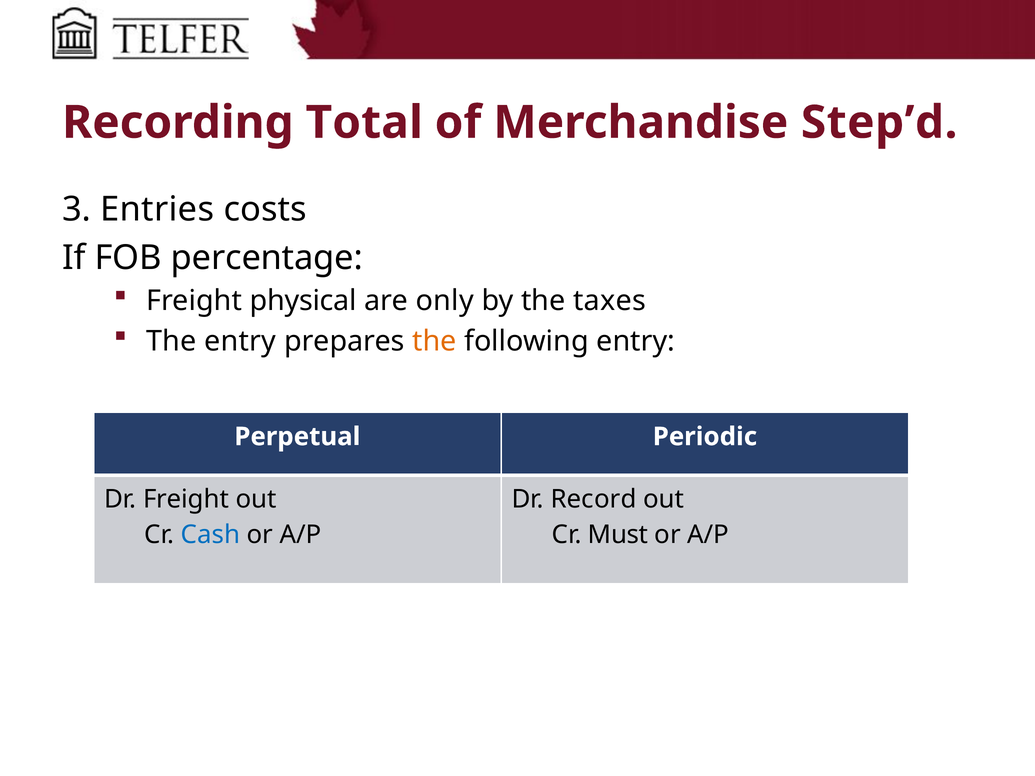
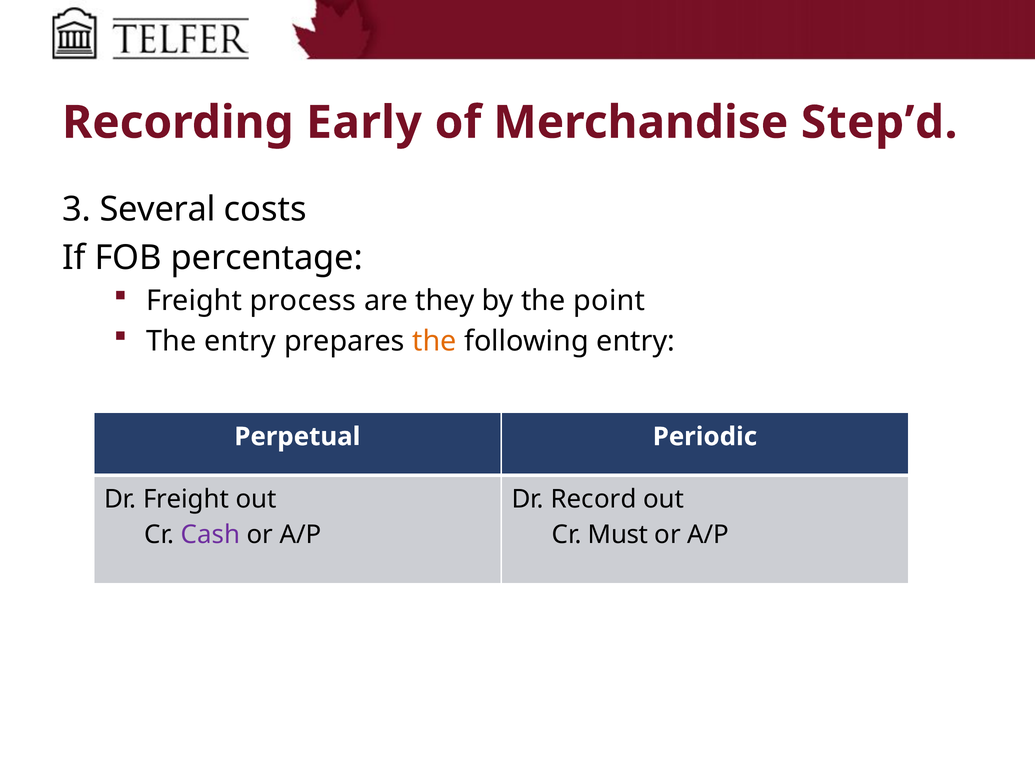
Total: Total -> Early (364, 123)
Entries: Entries -> Several (158, 209)
physical: physical -> process (303, 301)
only: only -> they (445, 301)
taxes: taxes -> point (609, 301)
Cash colour: blue -> purple (210, 535)
